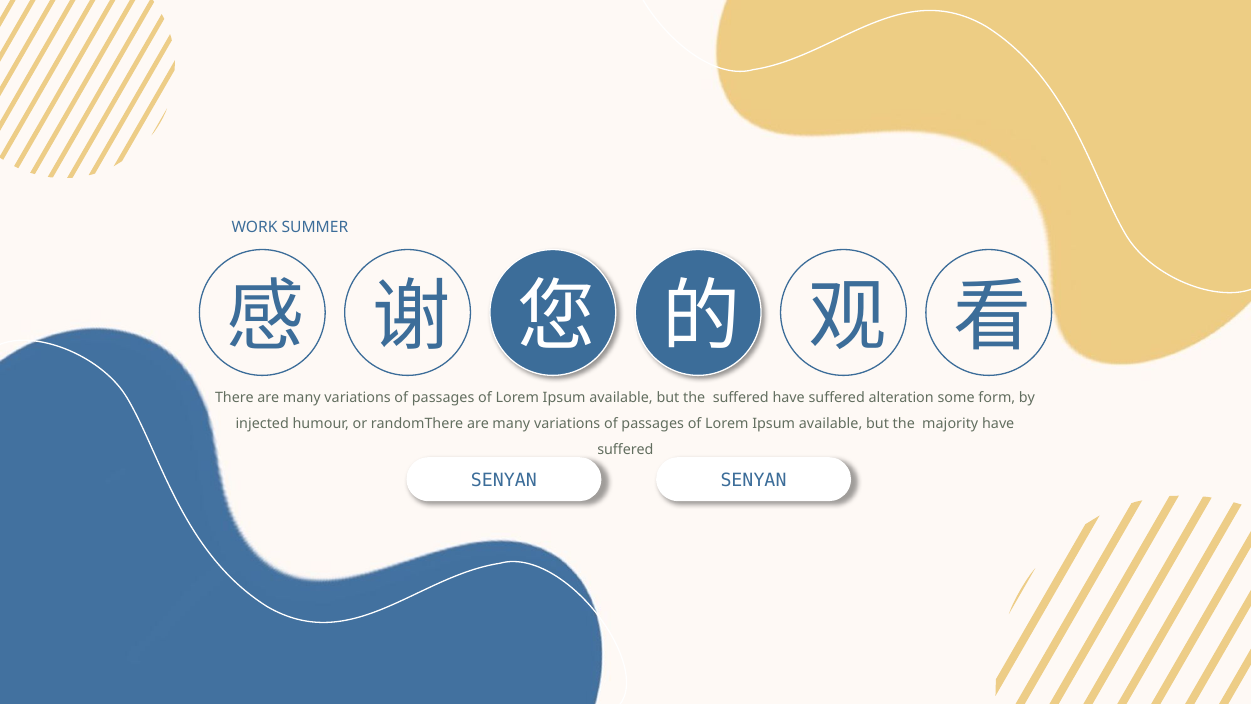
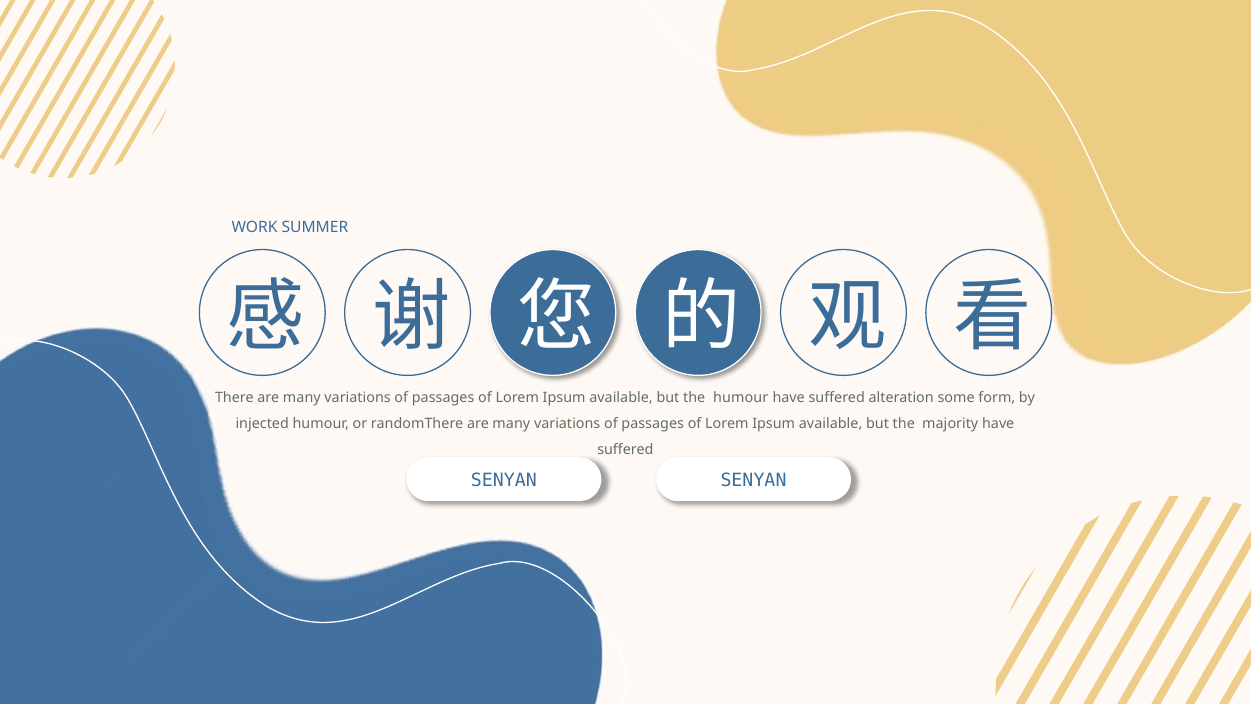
the suffered: suffered -> humour (741, 398)
